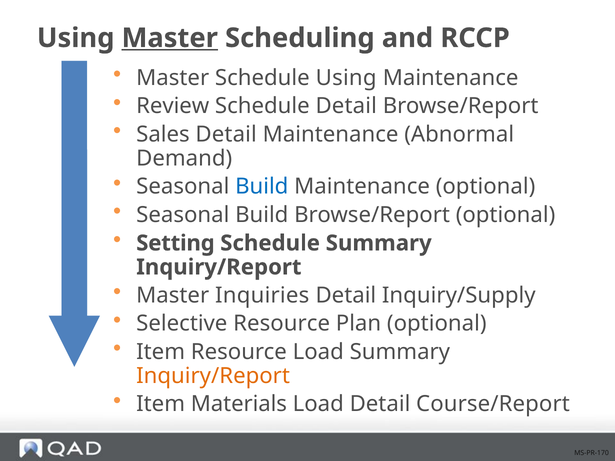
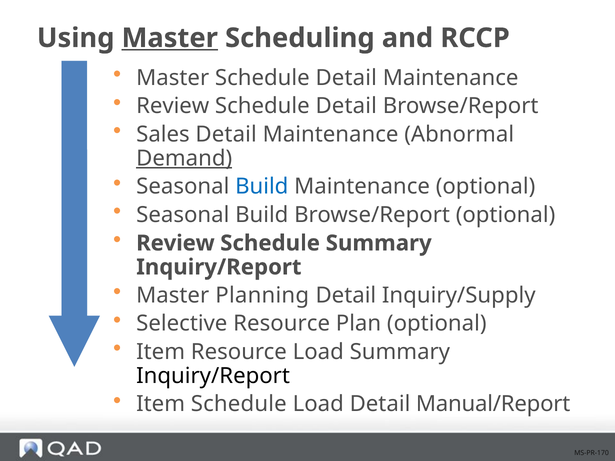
Master Schedule Using: Using -> Detail (346, 78)
Demand underline: none -> present (184, 158)
Setting: Setting -> Review (175, 243)
Inquiries: Inquiries -> Planning (262, 296)
Inquiry/Report colour: orange -> black (213, 376)
Item Materials: Materials -> Schedule (239, 404)
Course/Report: Course/Report -> Manual/Report (493, 404)
